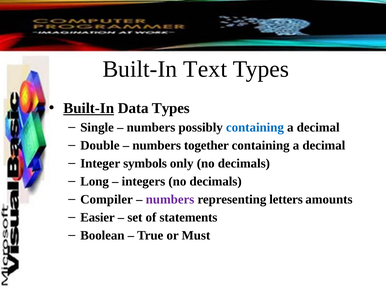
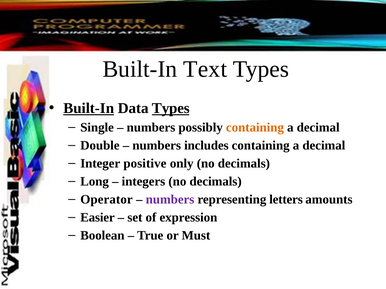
Types underline: none -> present (171, 108)
containing colour: blue -> orange (255, 128)
together: together -> includes (206, 146)
symbols: symbols -> positive (145, 164)
Compiler: Compiler -> Operator (106, 200)
statements: statements -> expression (188, 218)
